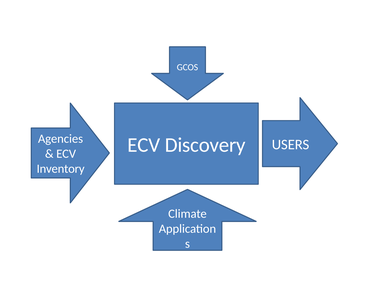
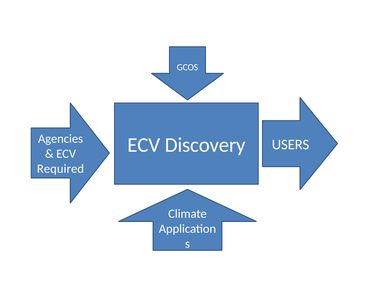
Inventory: Inventory -> Required (60, 169)
